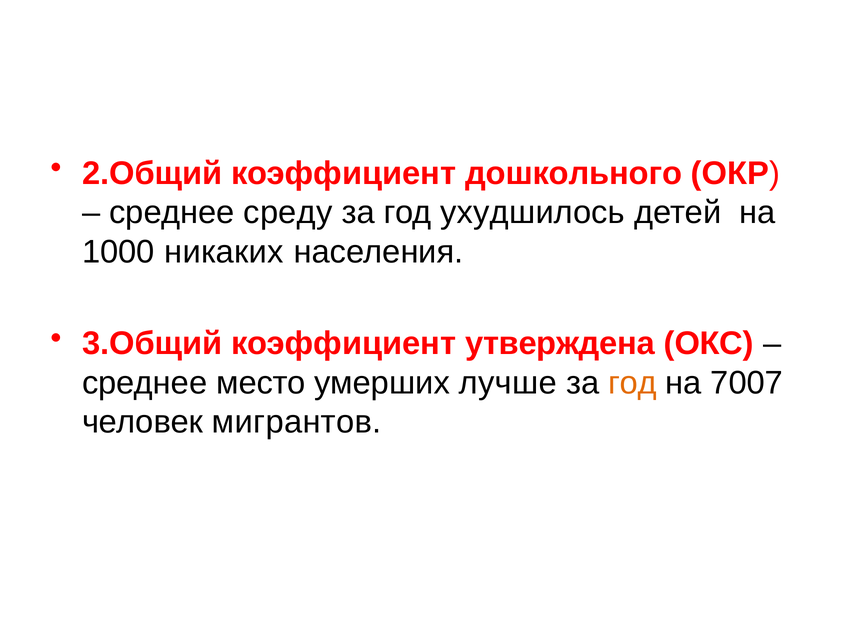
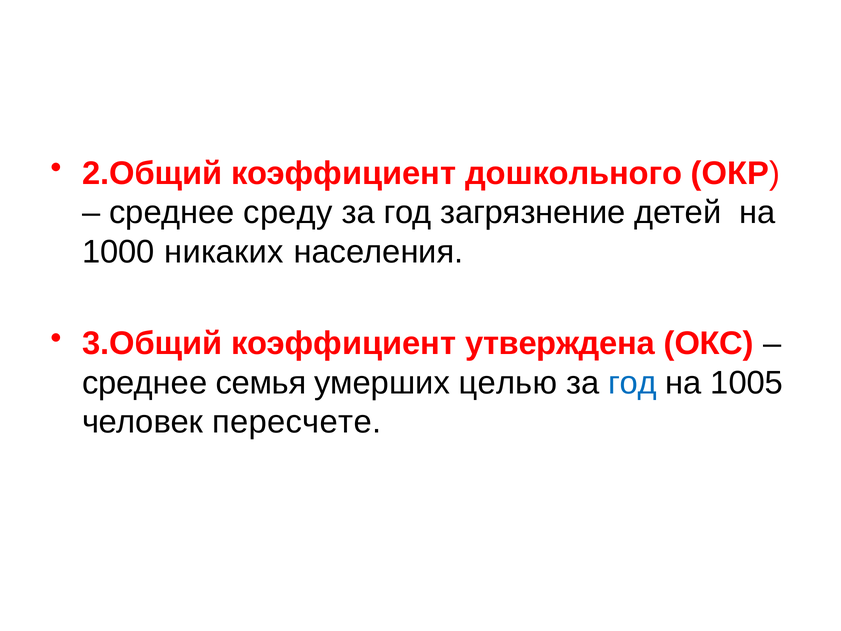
ухудшилось: ухудшилось -> загрязнение (533, 213)
место: место -> семья (261, 383)
лучше: лучше -> целью (508, 383)
год colour: orange -> blue (632, 383)
7007: 7007 -> 1005 (747, 383)
мигрантов: мигрантов -> пересчете (297, 422)
